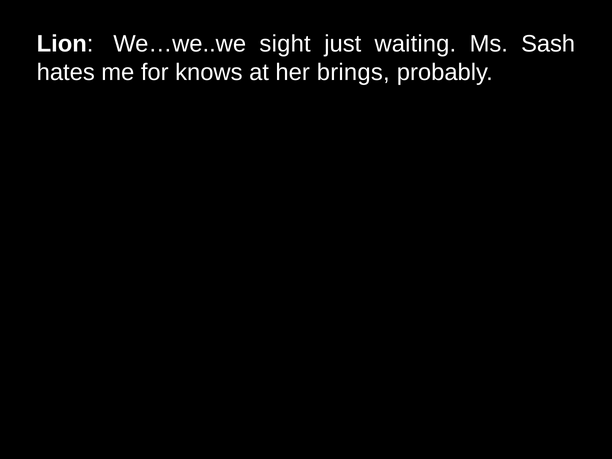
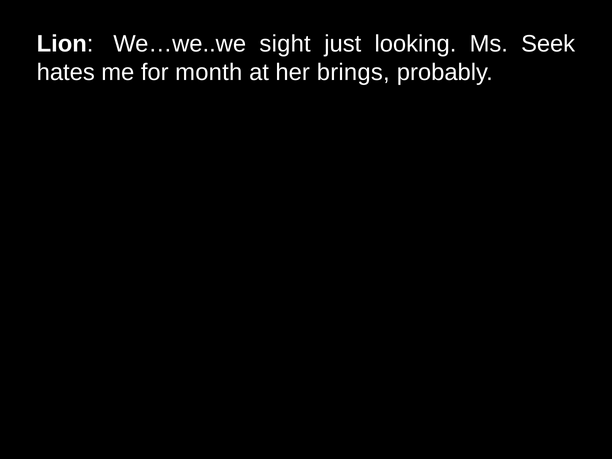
waiting: waiting -> looking (415, 44)
Sash: Sash -> Seek (548, 44)
knows: knows -> month (209, 73)
